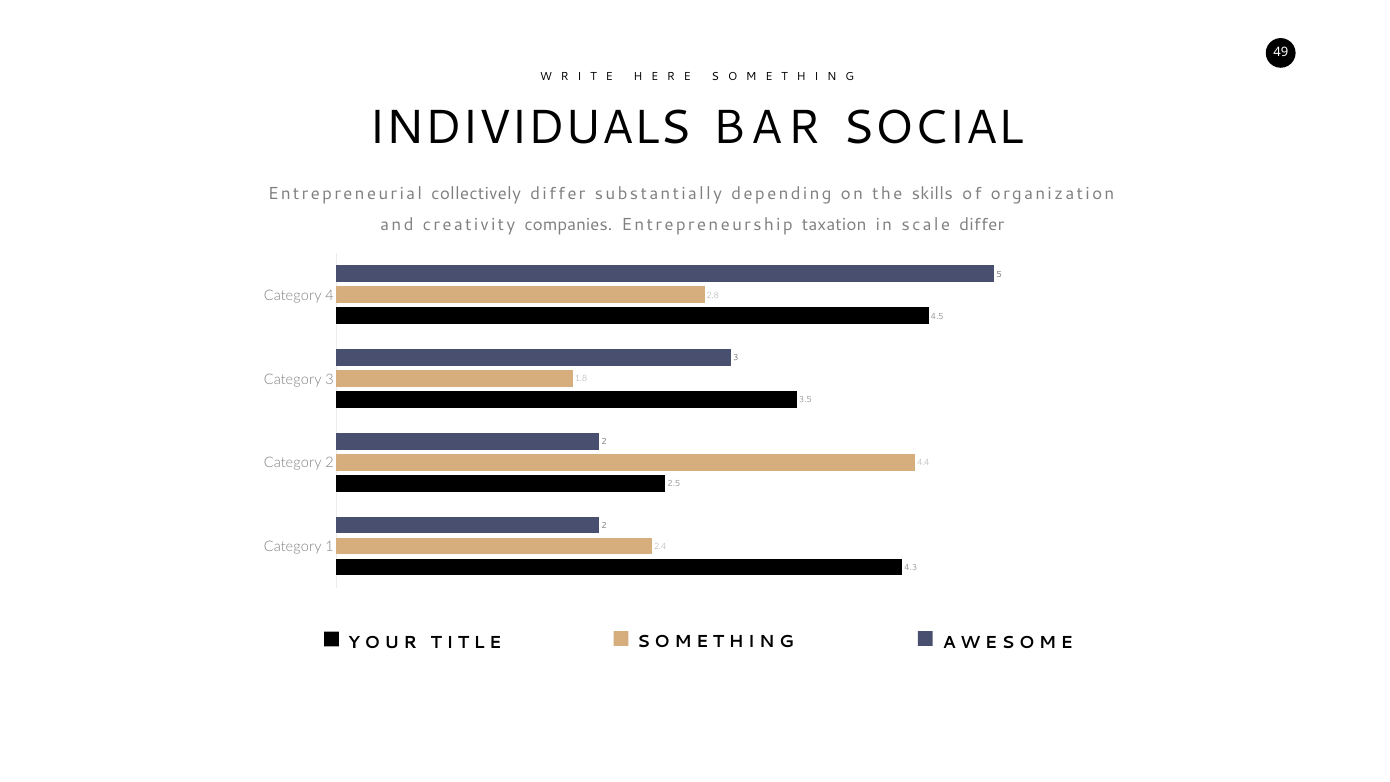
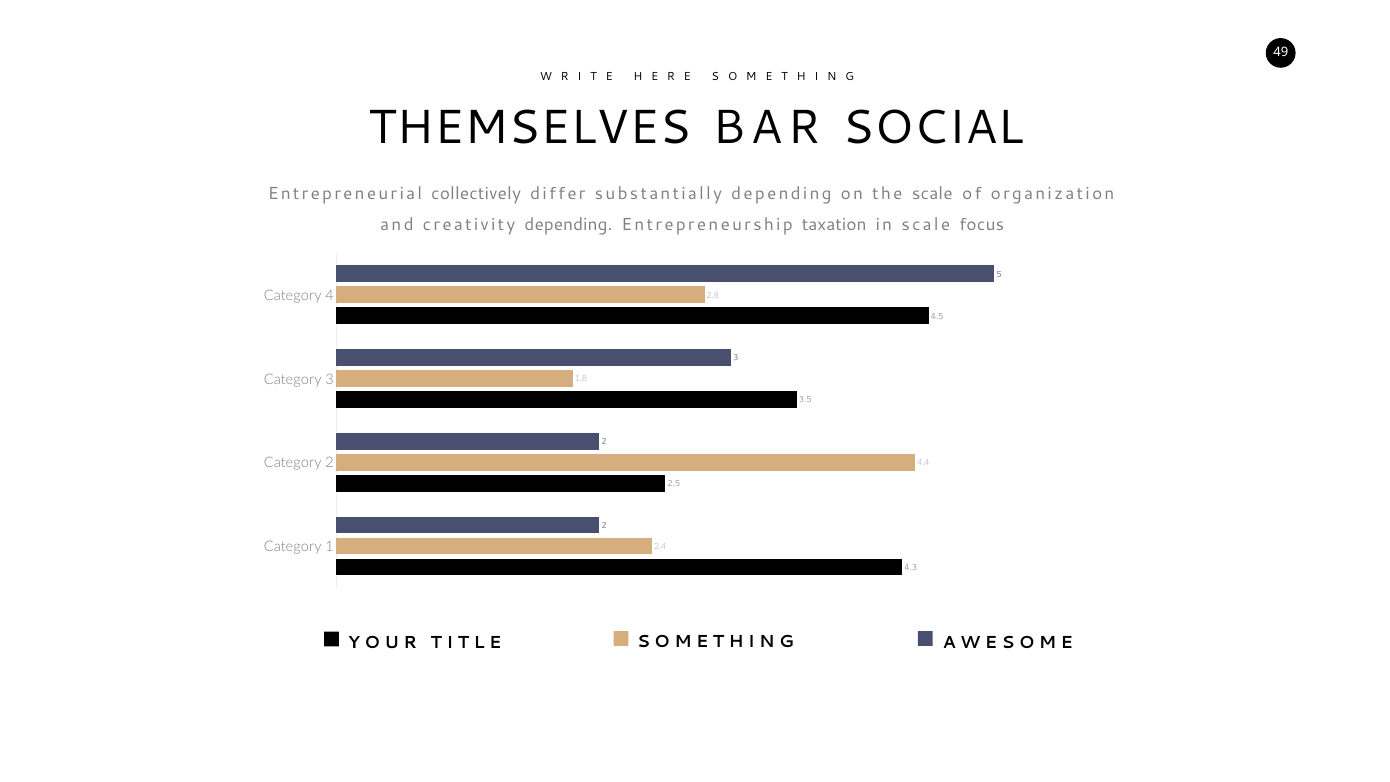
INDIVIDUALS: INDIVIDUALS -> THEMSELVES (530, 127)
the skills: skills -> scale (932, 193)
creativity companies: companies -> depending (568, 225)
scale differ: differ -> focus (982, 225)
